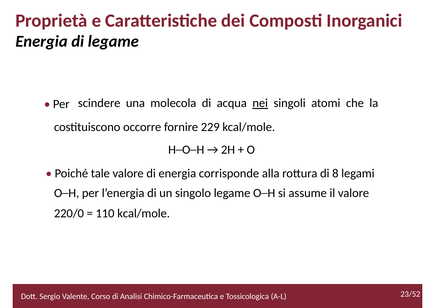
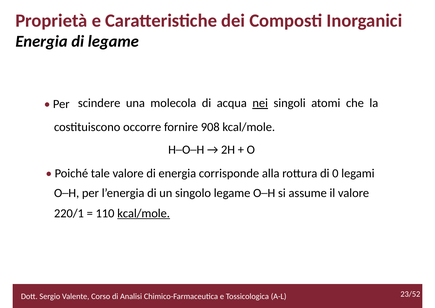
229: 229 -> 908 (210, 127)
8: 8 -> 0 (335, 173)
220/0: 220/0 -> 220/1 (69, 213)
kcal/mole underline: none -> present (144, 213)
